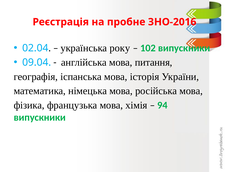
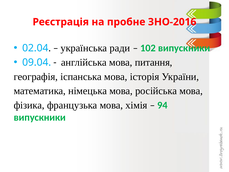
року: року -> ради (120, 48)
